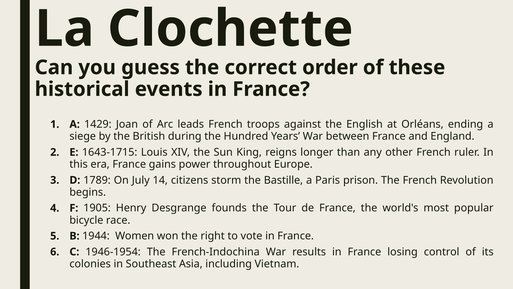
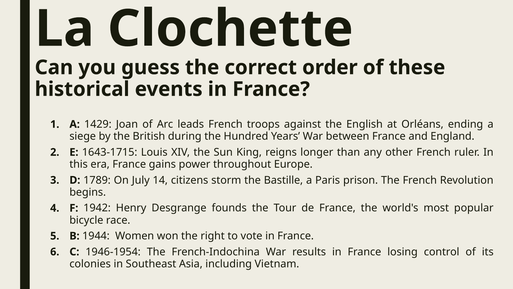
1905: 1905 -> 1942 (97, 208)
